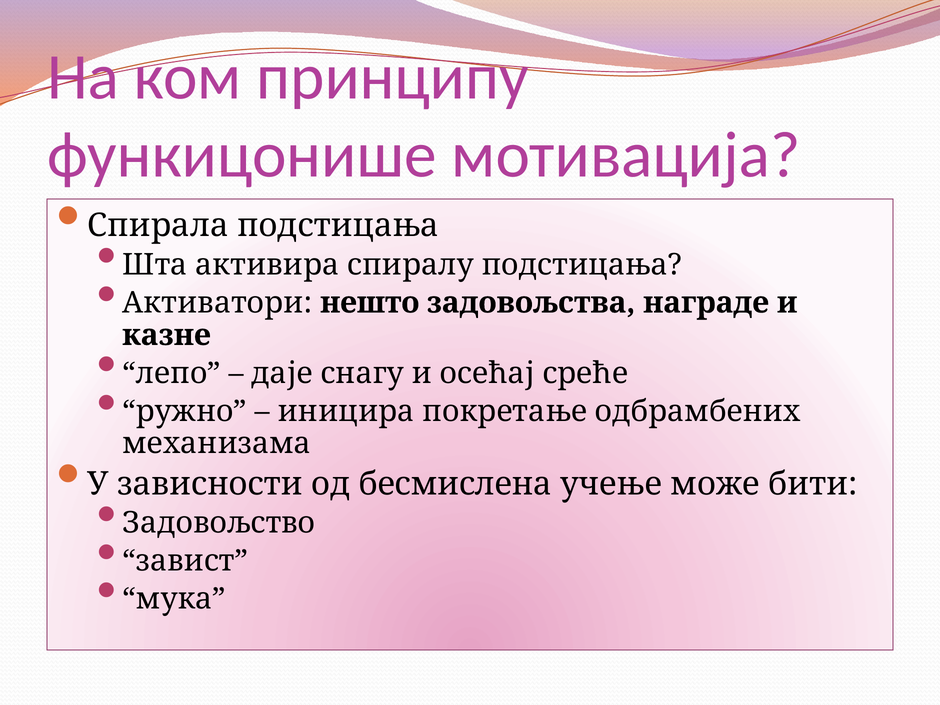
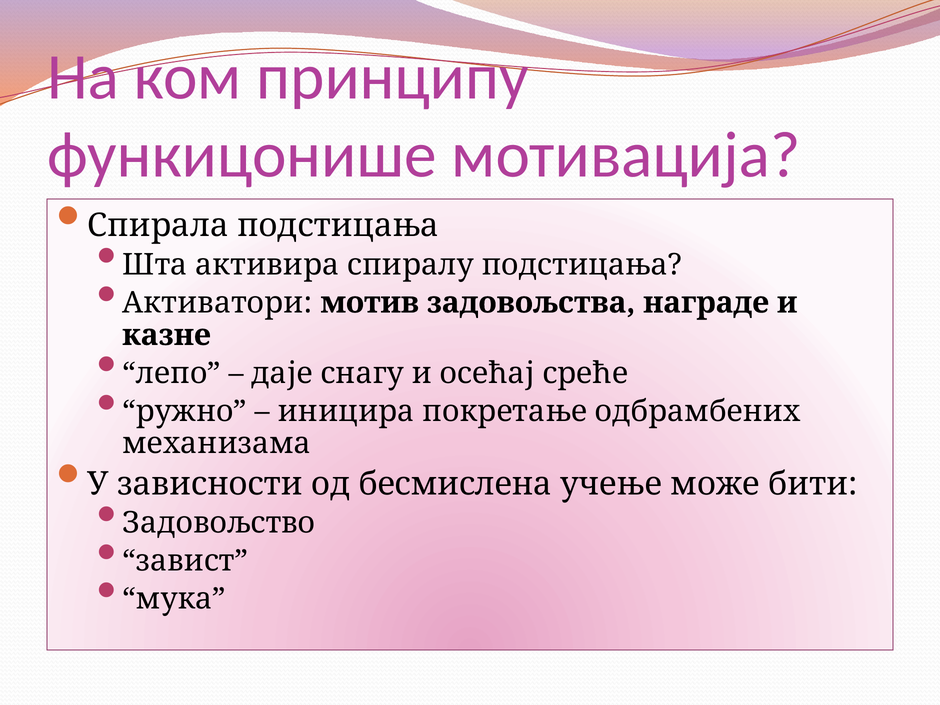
нешто: нешто -> мотив (370, 303)
